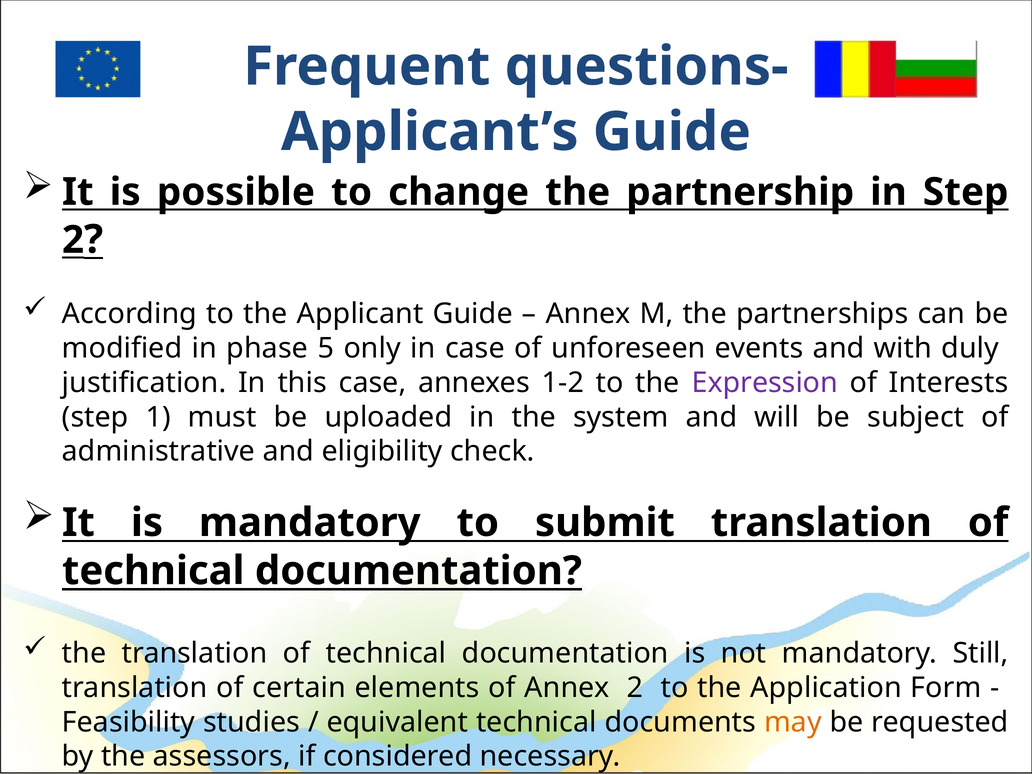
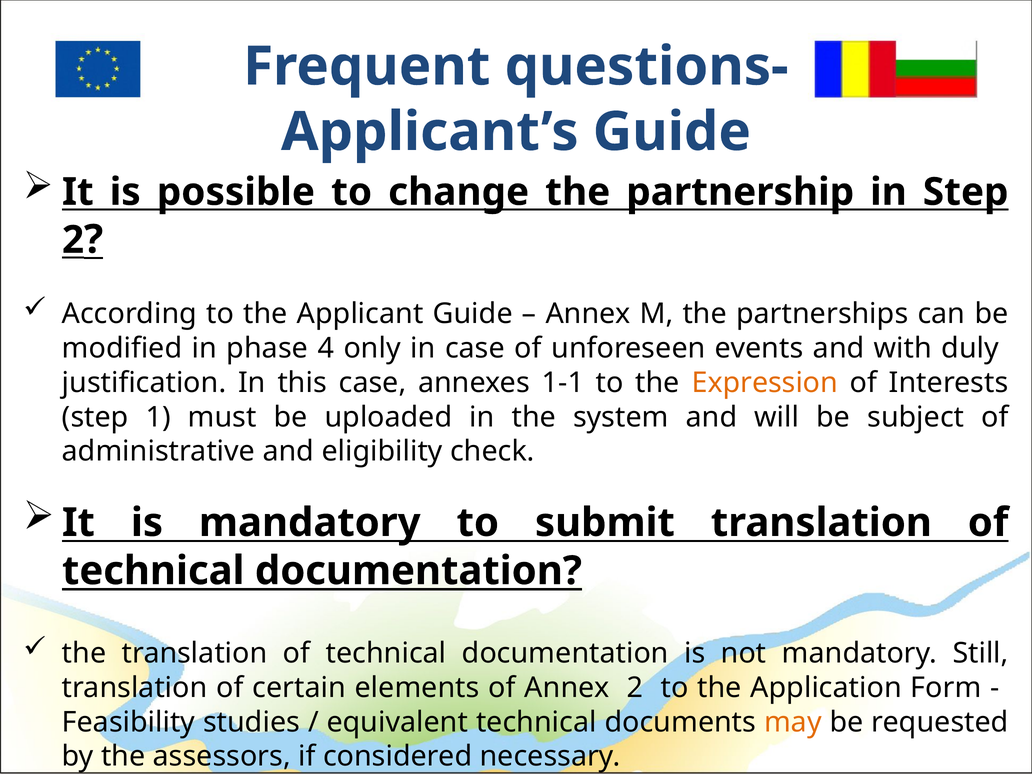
5: 5 -> 4 (326, 348)
1-2: 1-2 -> 1-1 (563, 383)
Expression colour: purple -> orange (765, 383)
